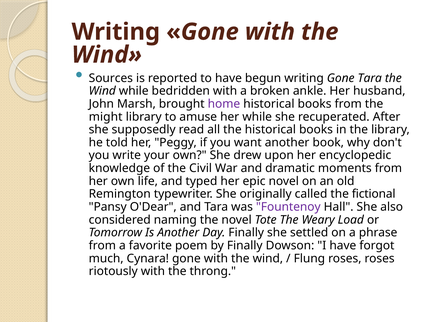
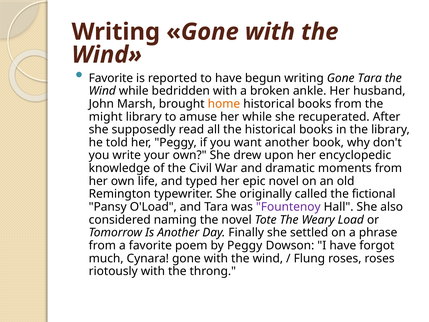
Sources: Sources -> Favorite (111, 78)
home colour: purple -> orange (224, 104)
O'Dear: O'Dear -> O'Load (153, 207)
by Finally: Finally -> Peggy (245, 245)
